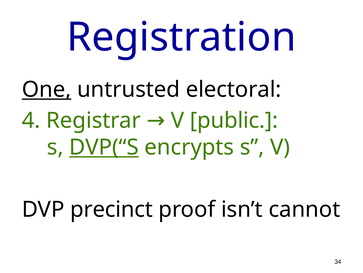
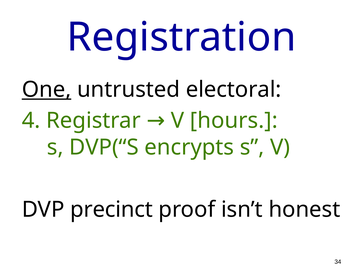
public: public -> hours (234, 120)
DVP(“S underline: present -> none (104, 147)
cannot: cannot -> honest (304, 209)
